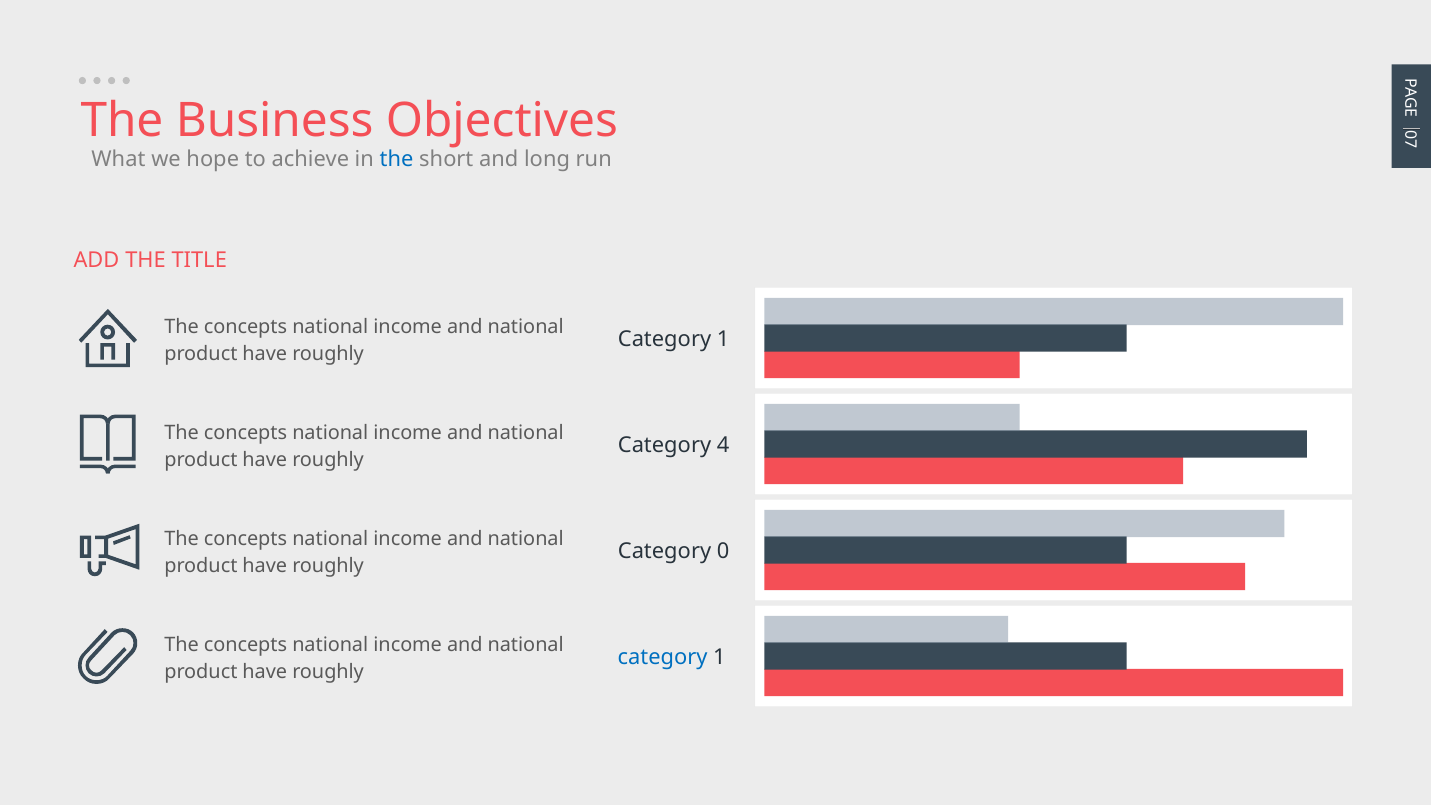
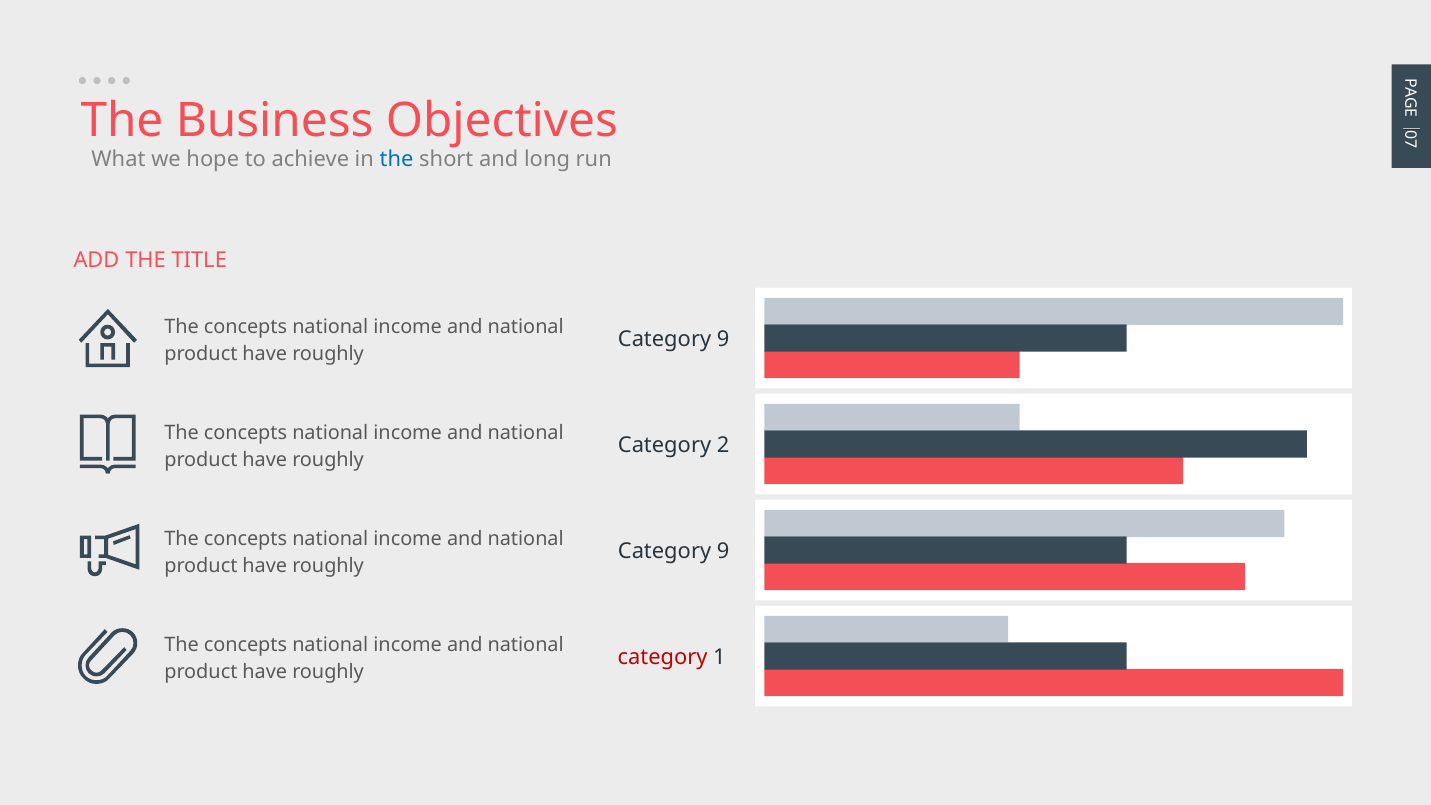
1: 1 -> 9 (723, 339)
4: 4 -> 2 (723, 445)
0: 0 -> 9 (723, 551)
category colour: blue -> red (663, 657)
